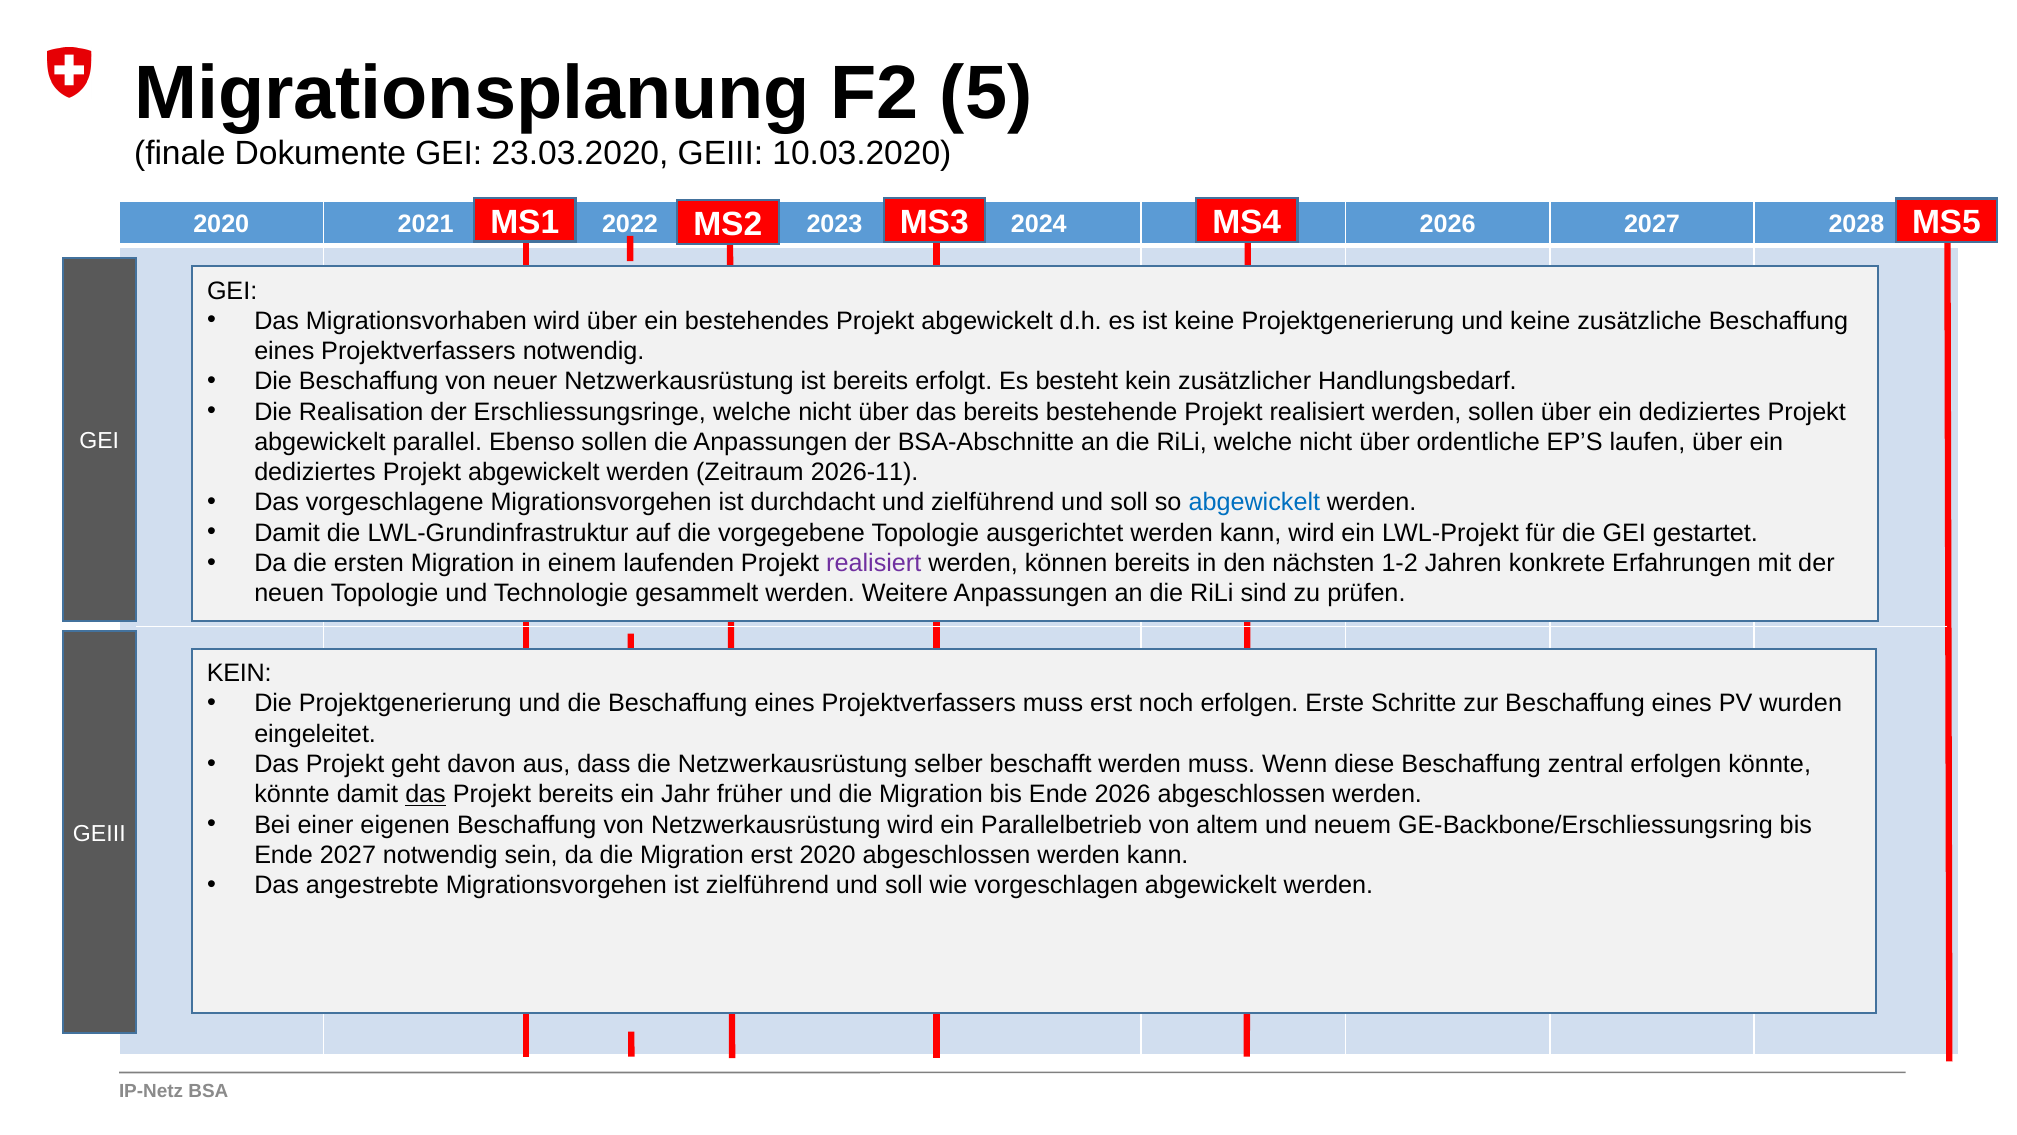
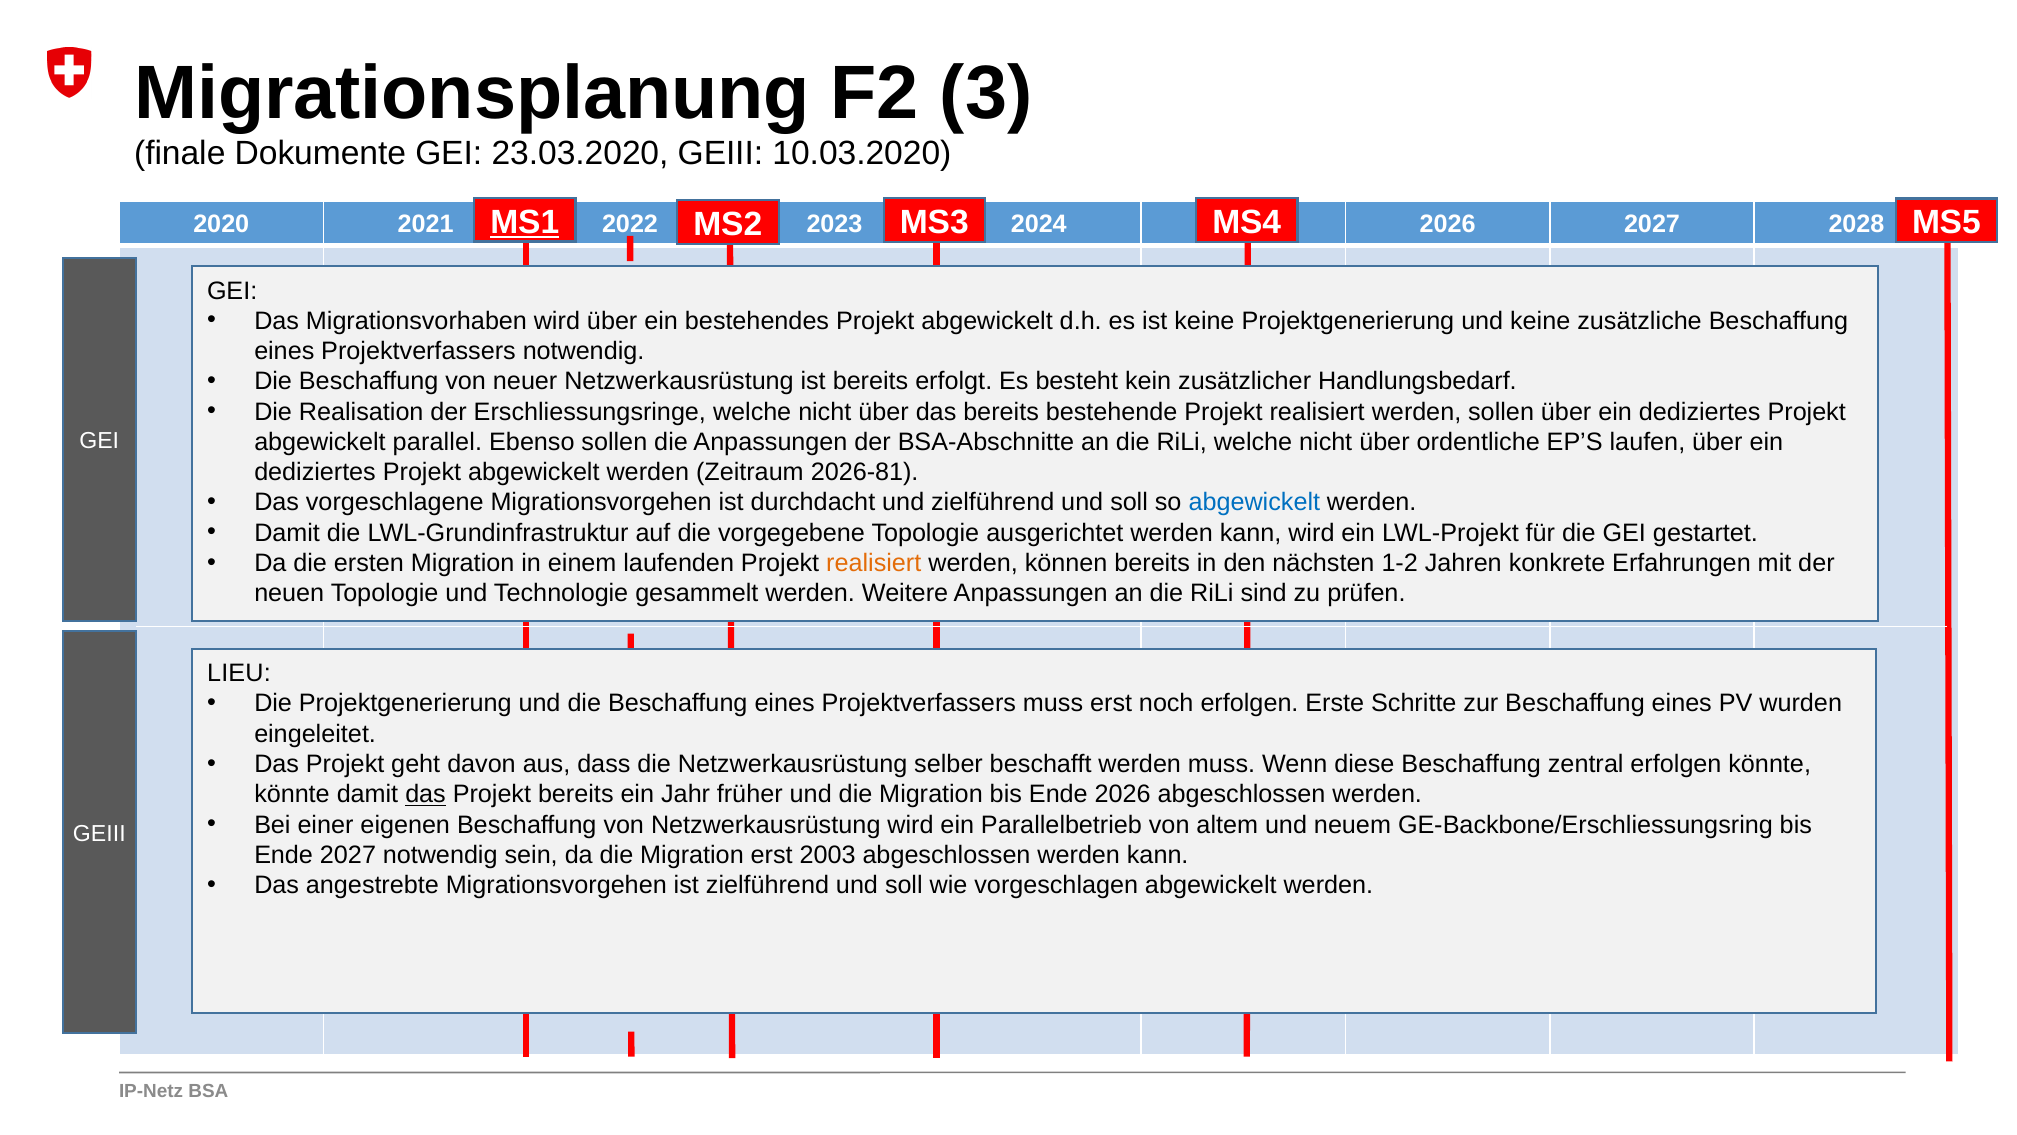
5: 5 -> 3 (986, 94)
MS1 underline: none -> present (525, 222)
2026-11: 2026-11 -> 2026-81 (865, 472)
realisiert colour: purple -> orange (874, 563)
KEIN: KEIN -> LIEU (239, 673)
erst 2020: 2020 -> 2003 (828, 855)
